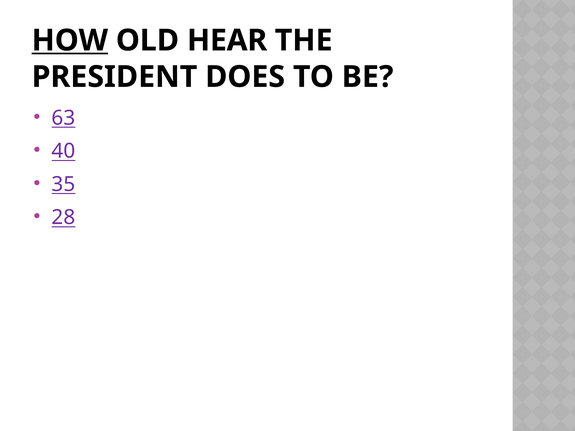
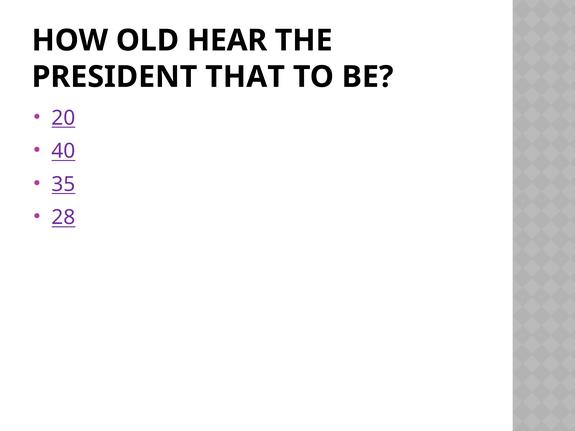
HOW underline: present -> none (70, 40)
DOES: DOES -> THAT (245, 77)
63: 63 -> 20 (64, 118)
